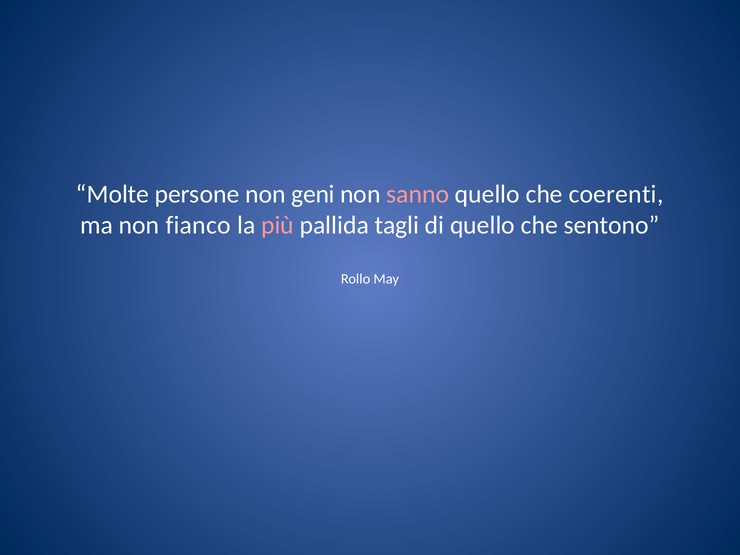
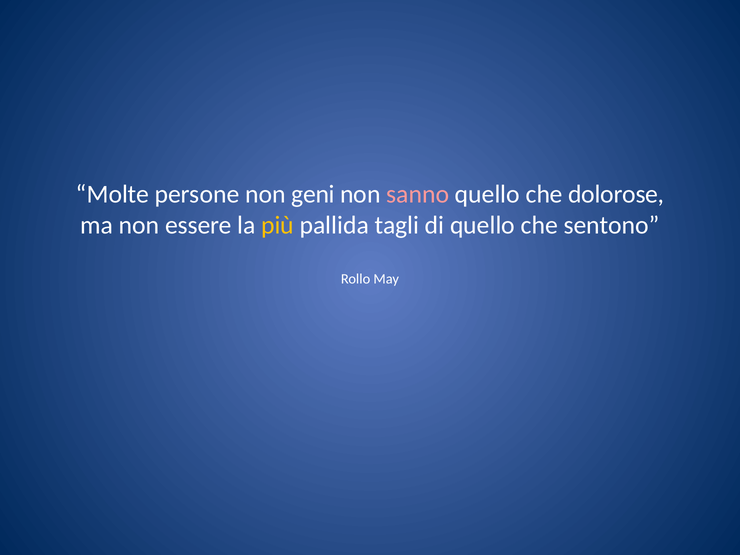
coerenti: coerenti -> dolorose (616, 194)
fianco: fianco -> essere (198, 225)
più colour: pink -> yellow (278, 225)
